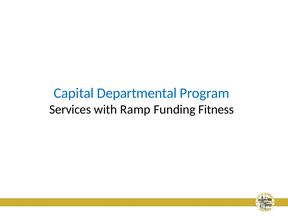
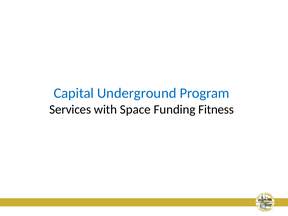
Departmental: Departmental -> Underground (137, 93)
Ramp: Ramp -> Space (135, 109)
